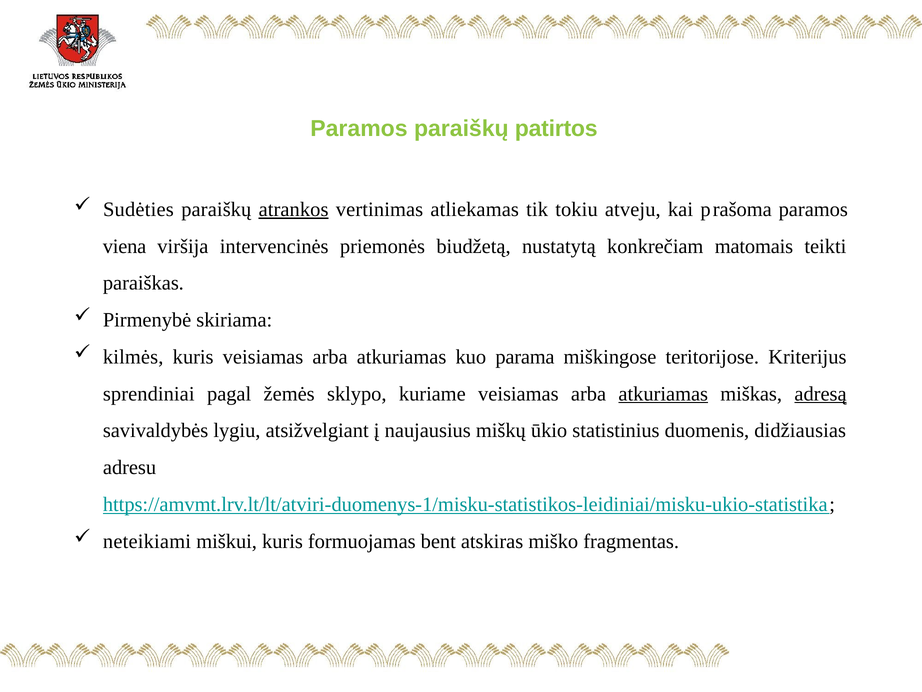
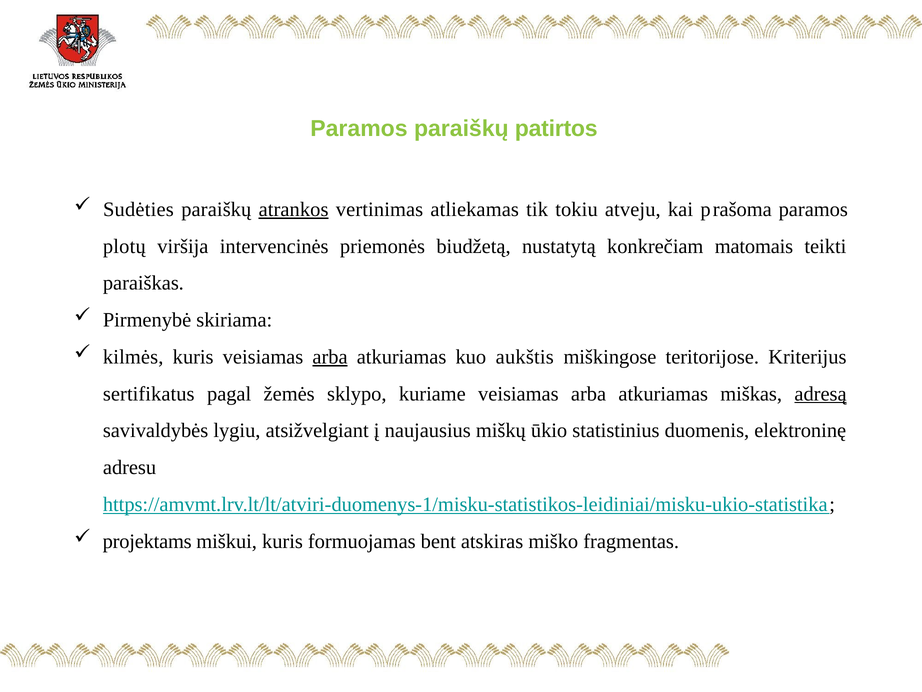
viena: viena -> plotų (124, 246)
arba underline: none -> present (330, 357)
parama: parama -> aukštis (525, 357)
sprendiniai: sprendiniai -> sertifikatus (149, 393)
atkuriamas underline: present -> none (663, 393)
didžiausias: didžiausias -> elektroninę (800, 430)
neteikiami: neteikiami -> projektams (147, 541)
